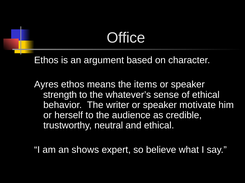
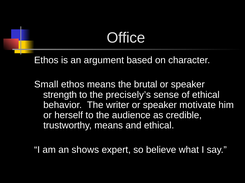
Ayres: Ayres -> Small (46, 85)
items: items -> brutal (146, 85)
whatever’s: whatever’s -> precisely’s (128, 95)
trustworthy neutral: neutral -> means (109, 126)
